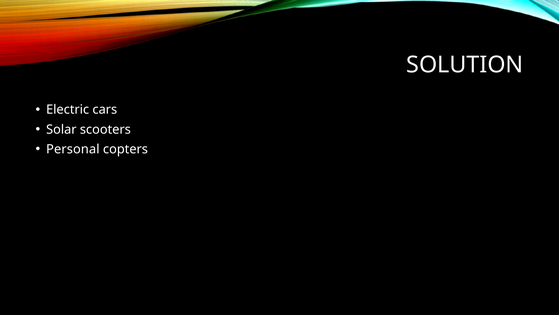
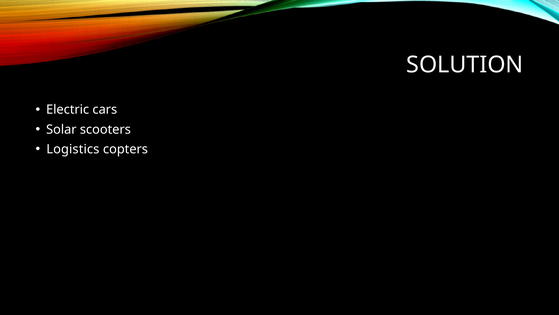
Personal: Personal -> Logistics (73, 149)
